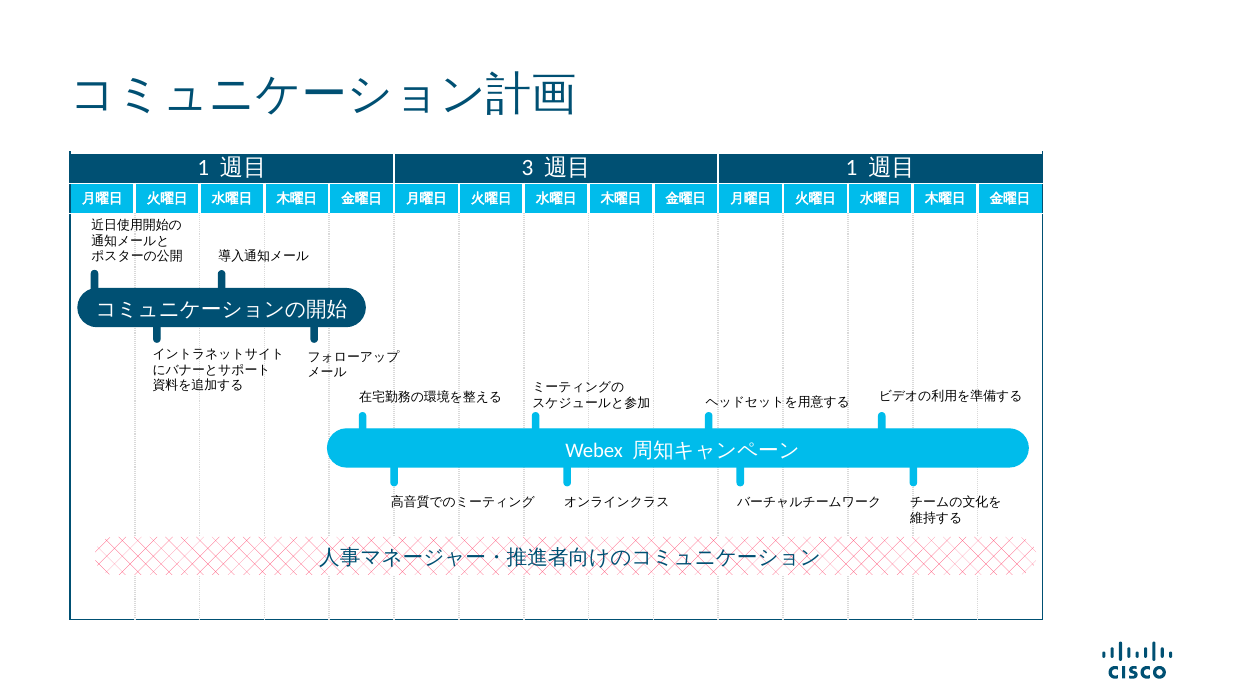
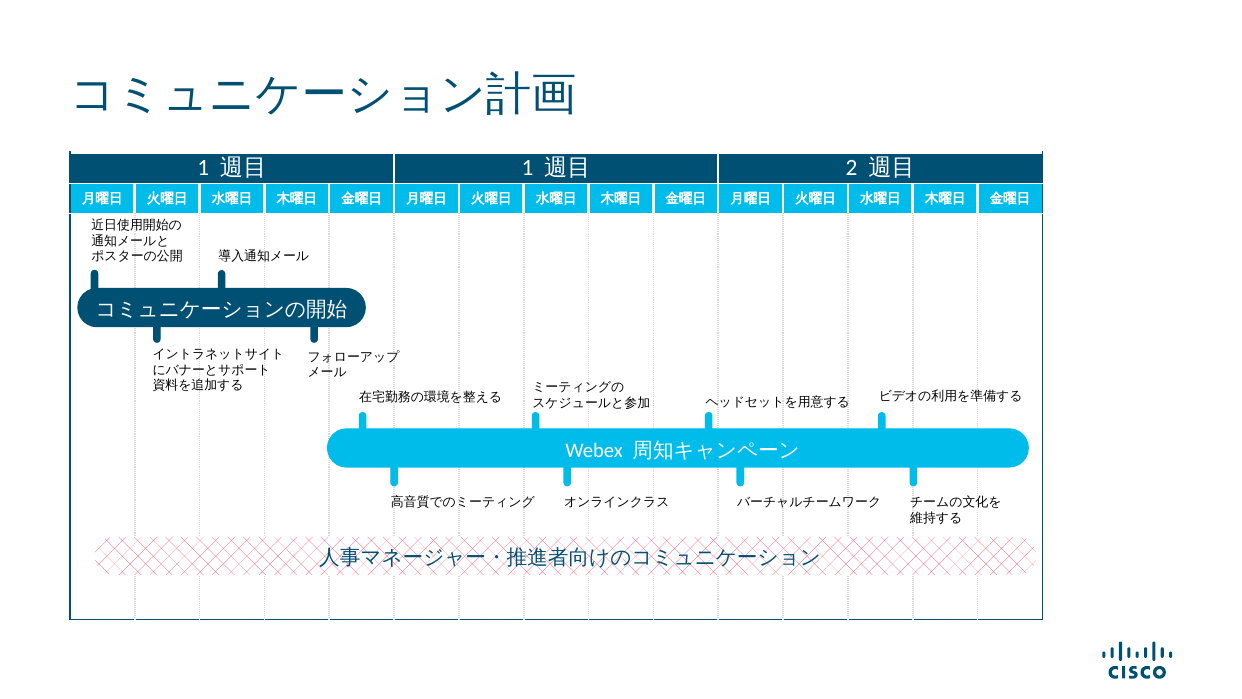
3: 3 -> 1 (527, 168)
1: 1 -> 2 (852, 168)
